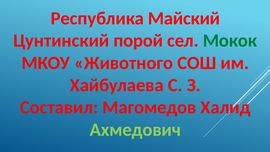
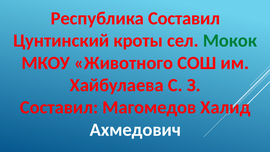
Республика Майский: Майский -> Составил (184, 18)
порой: порой -> кроты (138, 41)
Ахмедович colour: light green -> white (135, 130)
